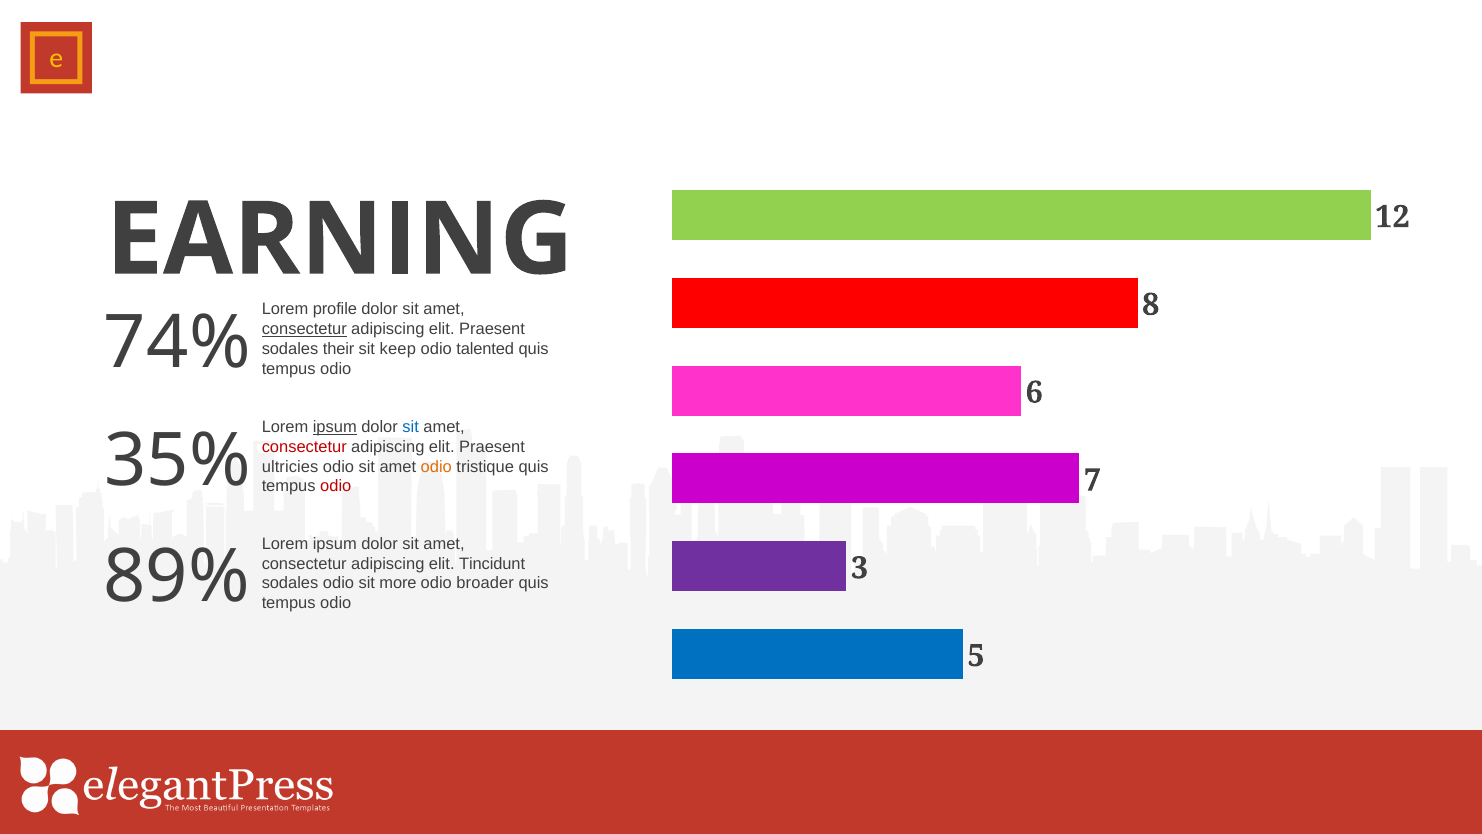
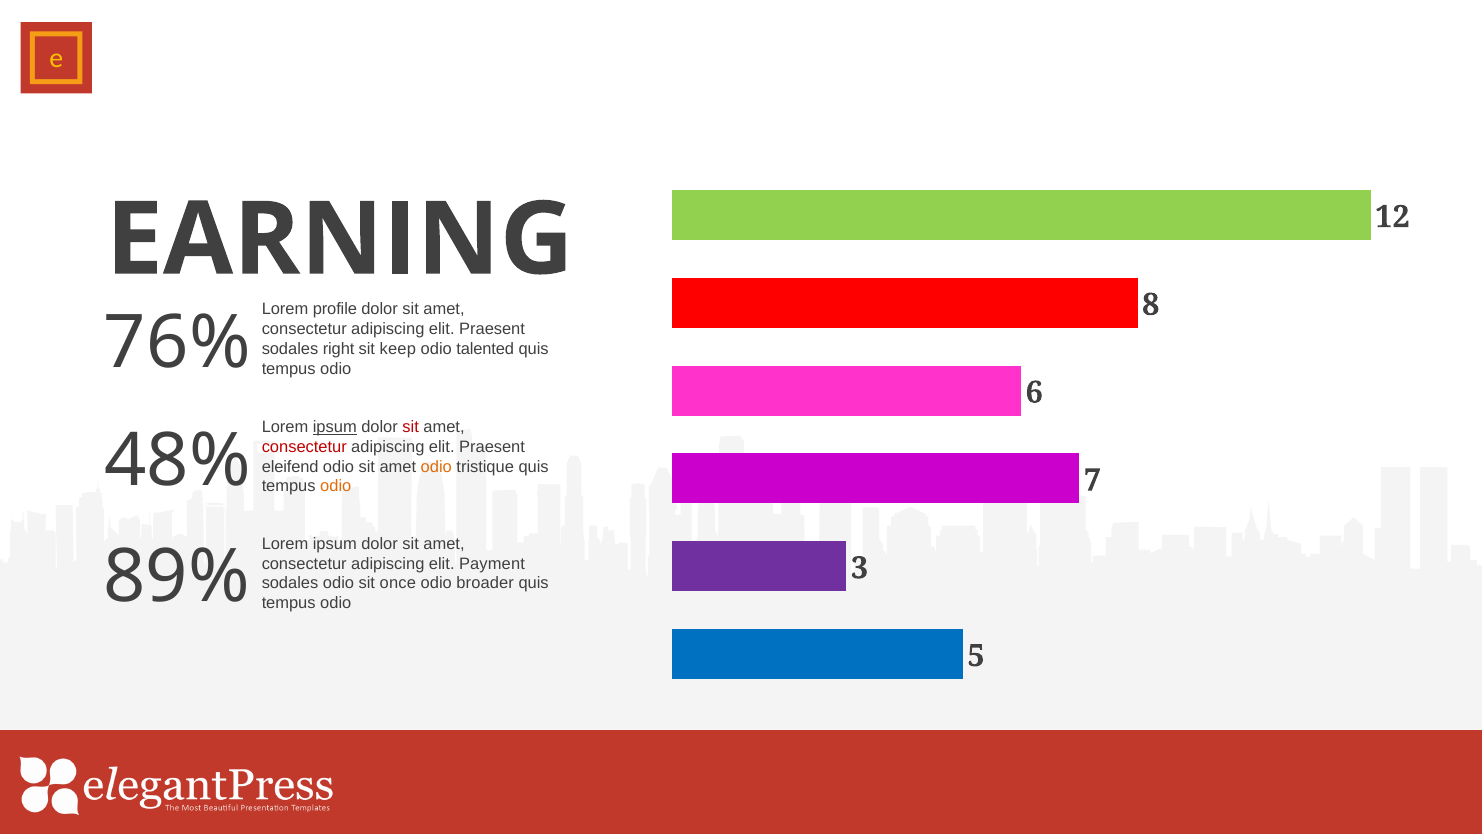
consectetur underline: present -> none (304, 329)
74%: 74% -> 76% (177, 343)
their: their -> right (339, 349)
sit colour: blue -> red (411, 427)
35%: 35% -> 48% (178, 461)
ultricies: ultricies -> eleifend (290, 466)
odio colour: red -> orange (336, 486)
Tincidunt: Tincidunt -> Payment (492, 563)
more: more -> once (398, 583)
